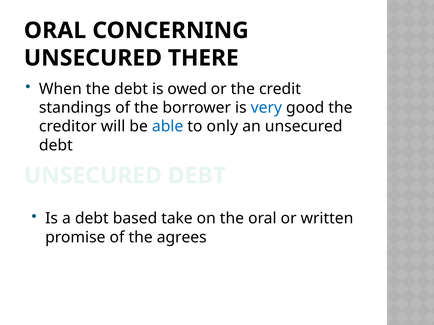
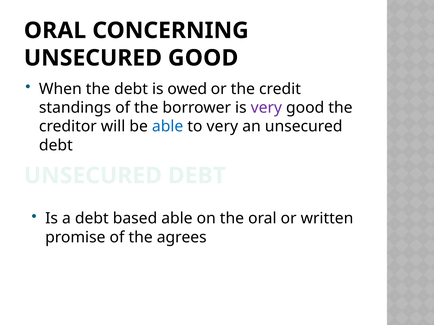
UNSECURED THERE: THERE -> GOOD (203, 58)
very colour: blue -> purple (266, 108)
to only: only -> very (222, 127)
based take: take -> able (177, 219)
